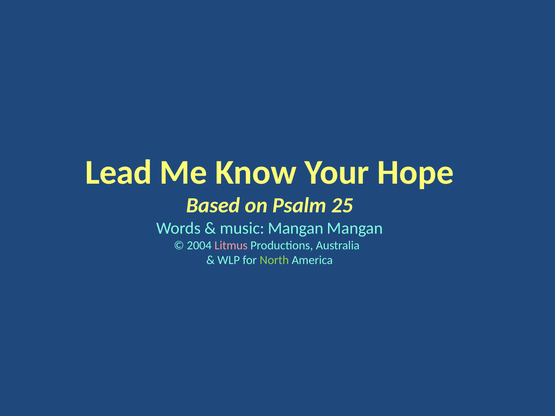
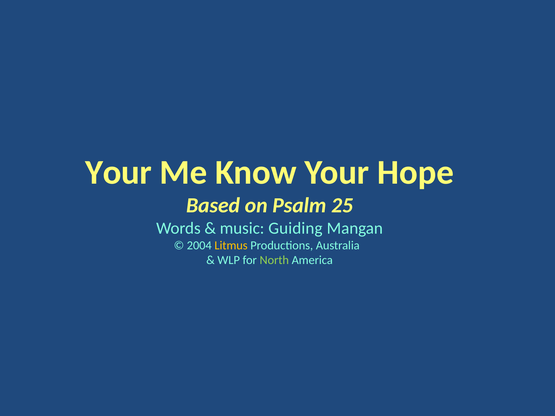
Lead: Lead -> Your (119, 173)
music Mangan: Mangan -> Guiding (295, 228)
Litmus colour: pink -> yellow (231, 246)
